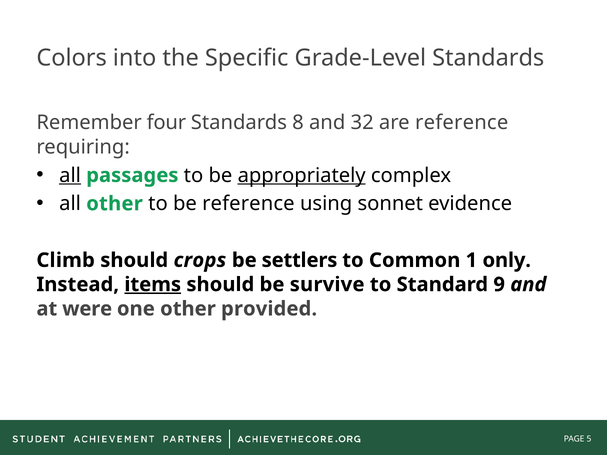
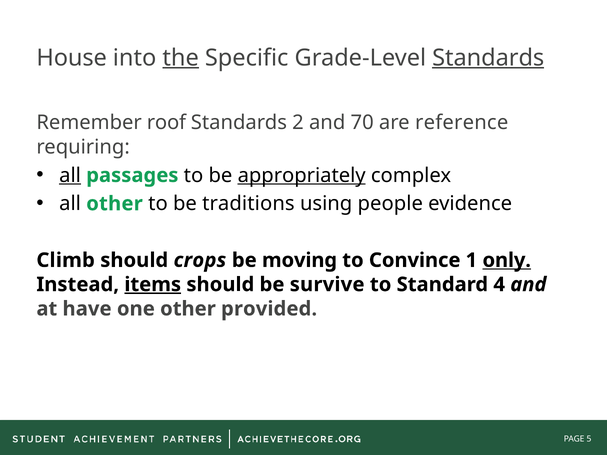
Colors: Colors -> House (72, 58)
the underline: none -> present (181, 58)
Standards underline: none -> present (488, 58)
four: four -> roof (166, 123)
8: 8 -> 2 (298, 123)
32: 32 -> 70 (362, 123)
be reference: reference -> traditions (248, 204)
sonnet: sonnet -> people (390, 204)
settlers: settlers -> moving (300, 260)
Common: Common -> Convince (415, 260)
only underline: none -> present (507, 260)
9: 9 -> 4 (499, 285)
were: were -> have (87, 309)
